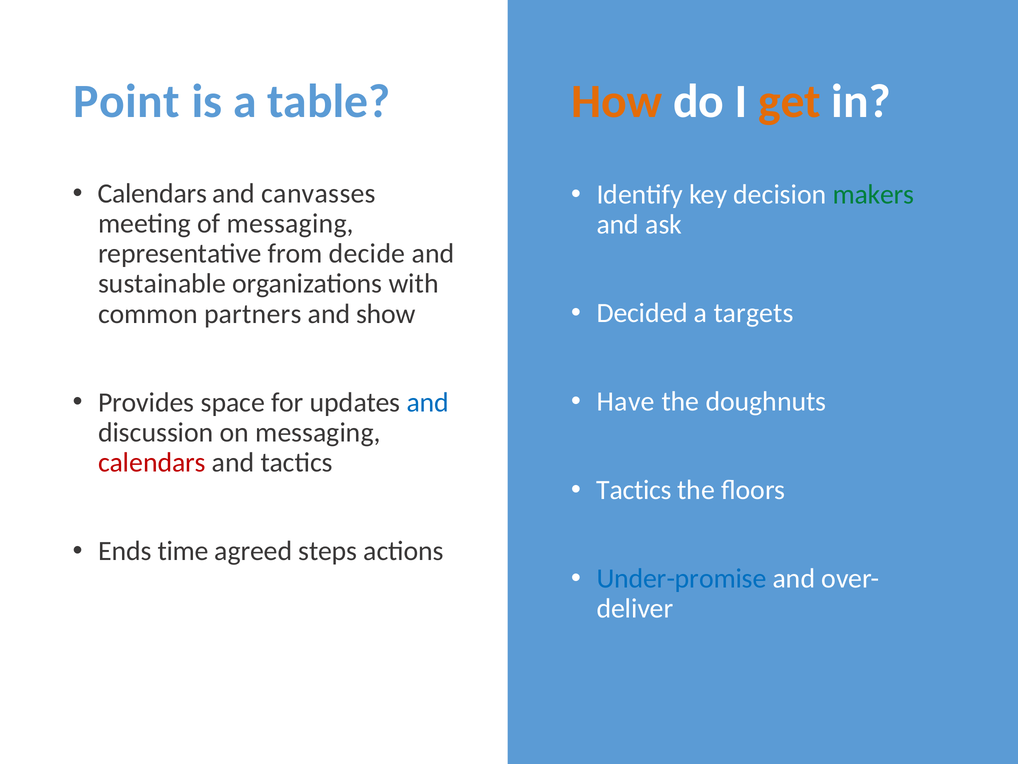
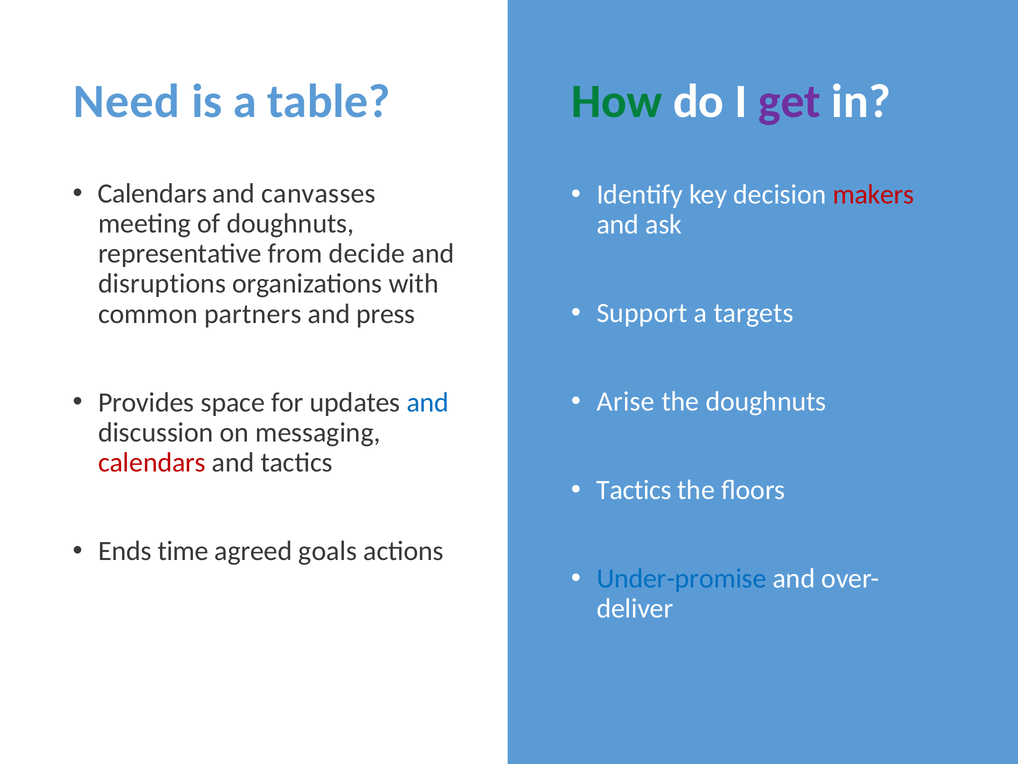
Point: Point -> Need (127, 101)
How colour: orange -> green (617, 101)
get colour: orange -> purple (790, 101)
makers colour: green -> red (873, 194)
of messaging: messaging -> doughnuts (290, 223)
sustainable: sustainable -> disruptions (162, 284)
Decided: Decided -> Support (642, 313)
show: show -> press (386, 314)
Have: Have -> Arise (626, 401)
steps: steps -> goals (328, 551)
